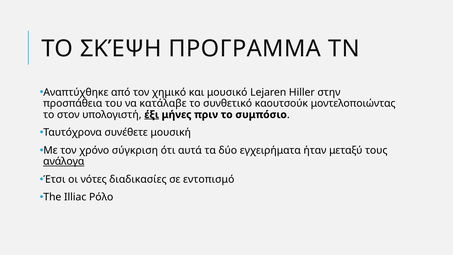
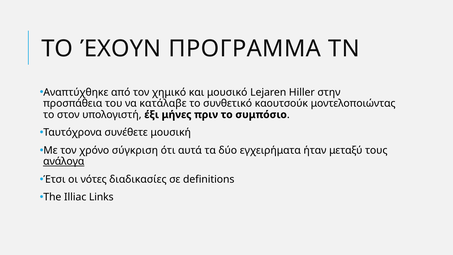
ΣΚΈΨΗ: ΣΚΈΨΗ -> ΈΧΟΥΝ (121, 49)
έξι underline: present -> none (152, 115)
εντοπισμό: εντοπισμό -> definitions (209, 179)
Ρόλο: Ρόλο -> Links (101, 197)
